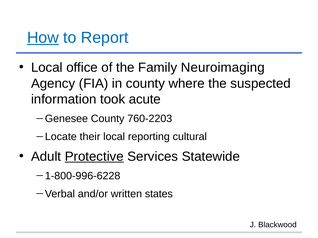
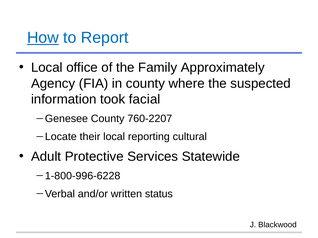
Neuroimaging: Neuroimaging -> Approximately (223, 68)
acute: acute -> facial (145, 100)
760-2203: 760-2203 -> 760-2207 (150, 119)
Protective underline: present -> none (94, 157)
states: states -> status (159, 194)
